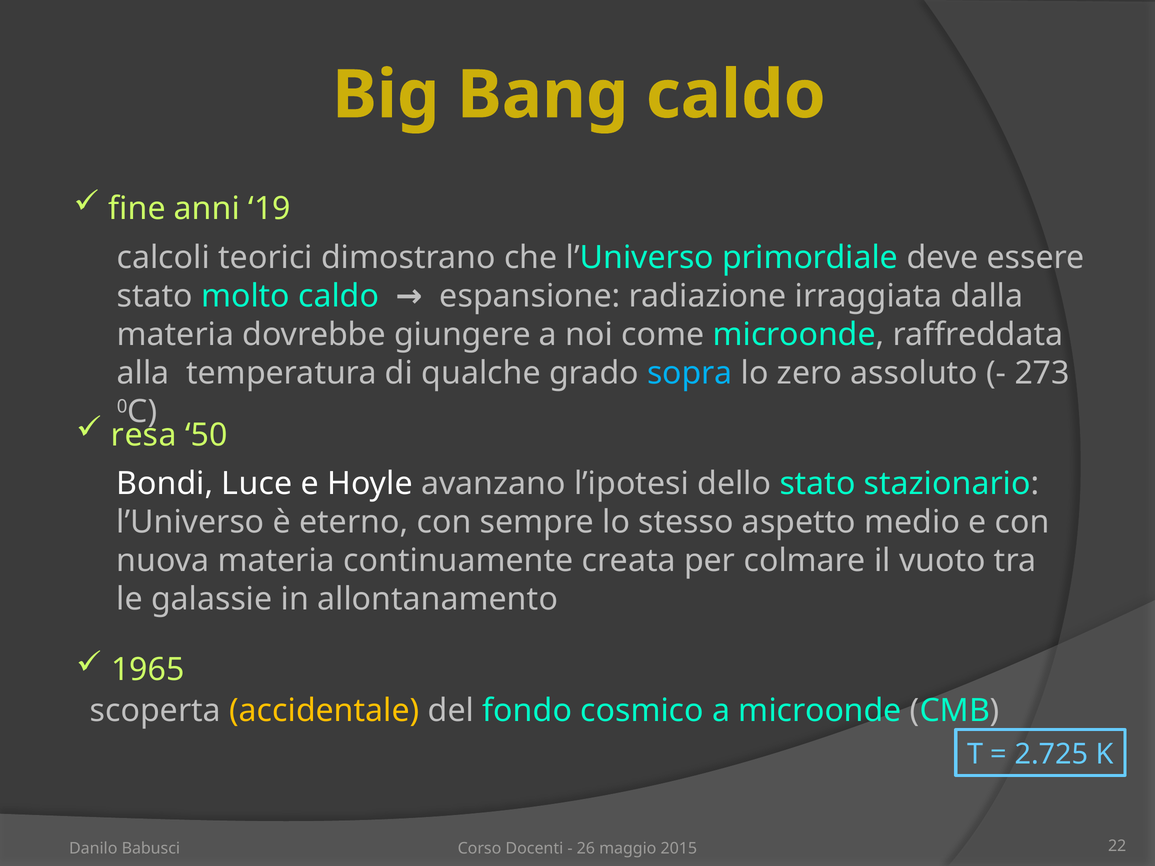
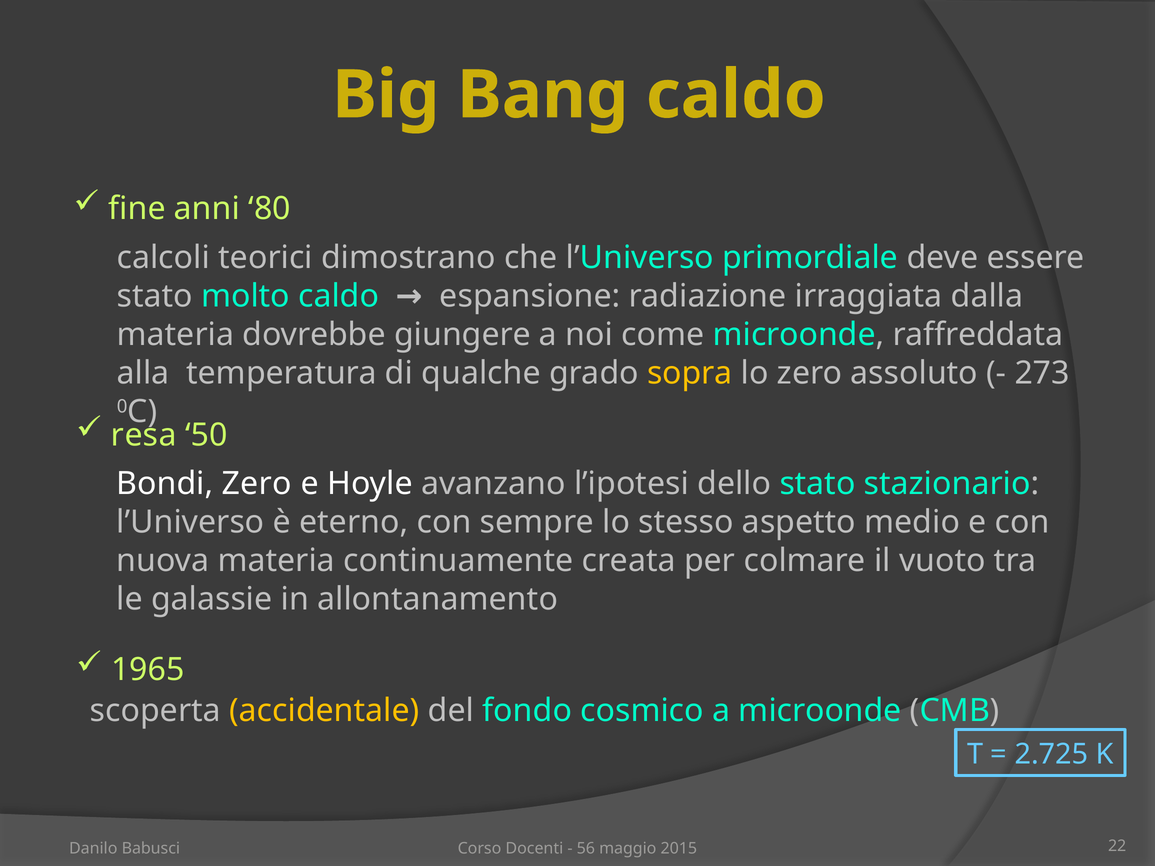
19: 19 -> 80 (270, 209)
sopra colour: light blue -> yellow (690, 373)
Bondi Luce: Luce -> Zero (257, 484)
26: 26 -> 56 (586, 849)
